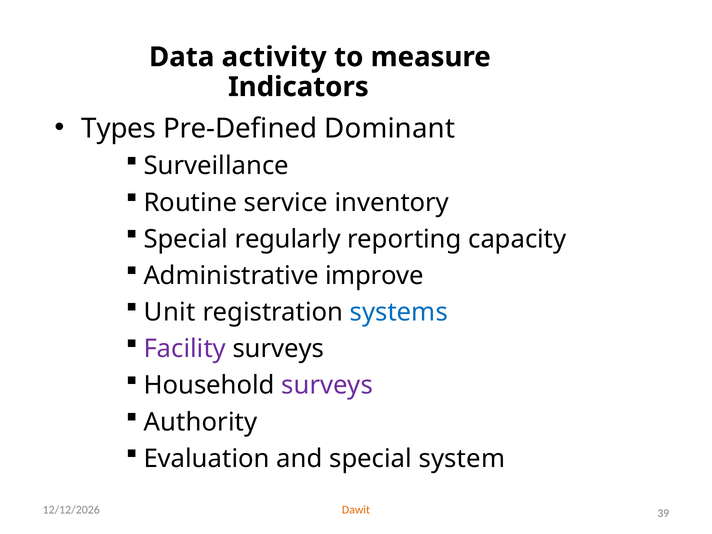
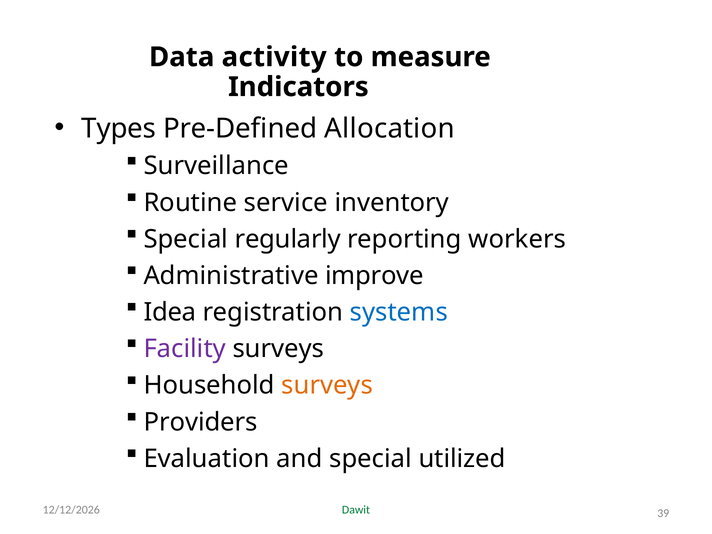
Dominant: Dominant -> Allocation (390, 128)
capacity: capacity -> workers (517, 239)
Unit: Unit -> Idea (170, 312)
surveys colour: purple -> orange (327, 385)
Authority: Authority -> Providers (201, 422)
system: system -> utilized (462, 459)
Dawit colour: orange -> green (356, 510)
